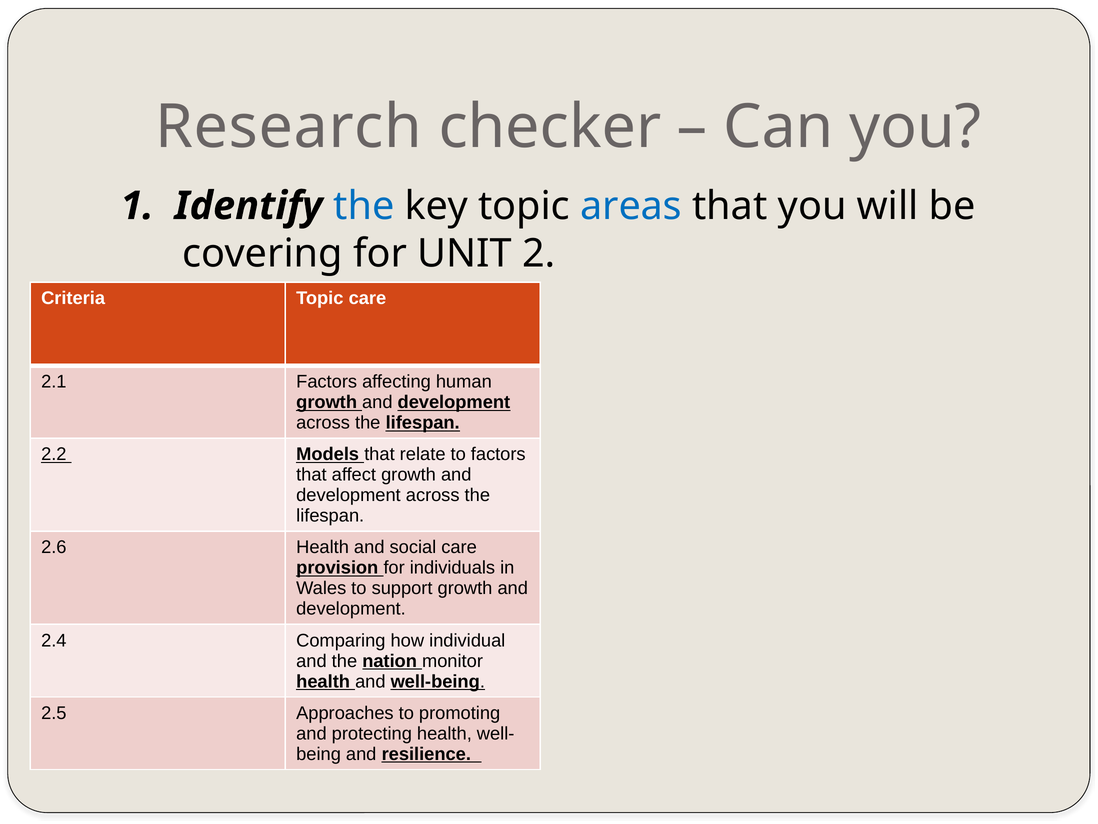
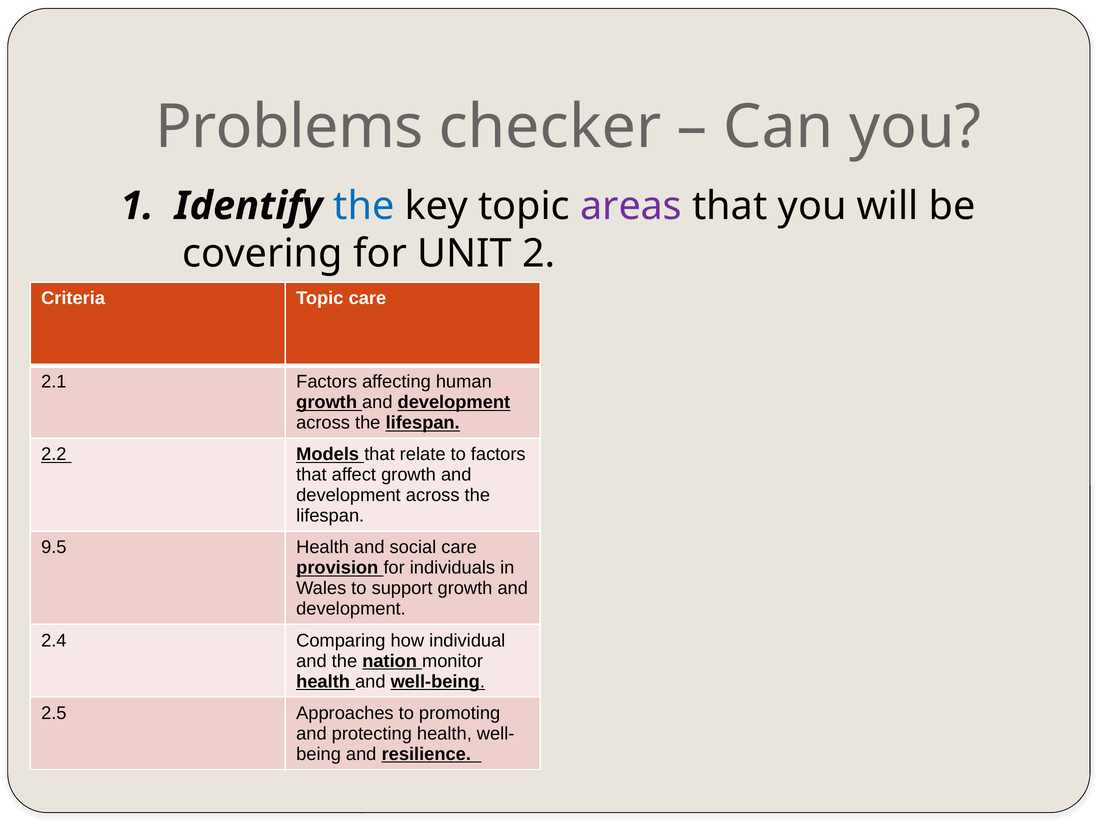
Research: Research -> Problems (289, 127)
areas colour: blue -> purple (631, 206)
2.6: 2.6 -> 9.5 (54, 547)
